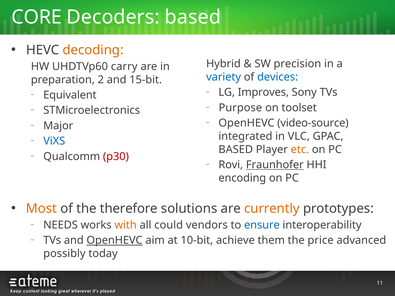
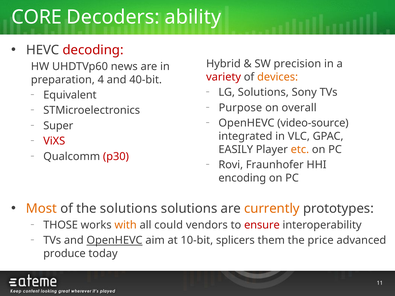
Decoders based: based -> ability (193, 17)
decoding colour: orange -> red (93, 50)
carry: carry -> news (124, 67)
variety colour: blue -> red (224, 77)
devices colour: blue -> orange (278, 77)
2: 2 -> 4 (101, 80)
15-bit: 15-bit -> 40-bit (146, 80)
LG Improves: Improves -> Solutions (263, 92)
toolset: toolset -> overall (299, 108)
Major: Major -> Super (58, 126)
ViXS colour: blue -> red (54, 141)
BASED: BASED -> EASILY (236, 150)
Fraunhofer underline: present -> none (275, 165)
the therefore: therefore -> solutions (129, 209)
NEEDS: NEEDS -> THOSE (61, 225)
ensure colour: blue -> red (262, 225)
achieve: achieve -> splicers (235, 241)
possibly: possibly -> produce (64, 254)
